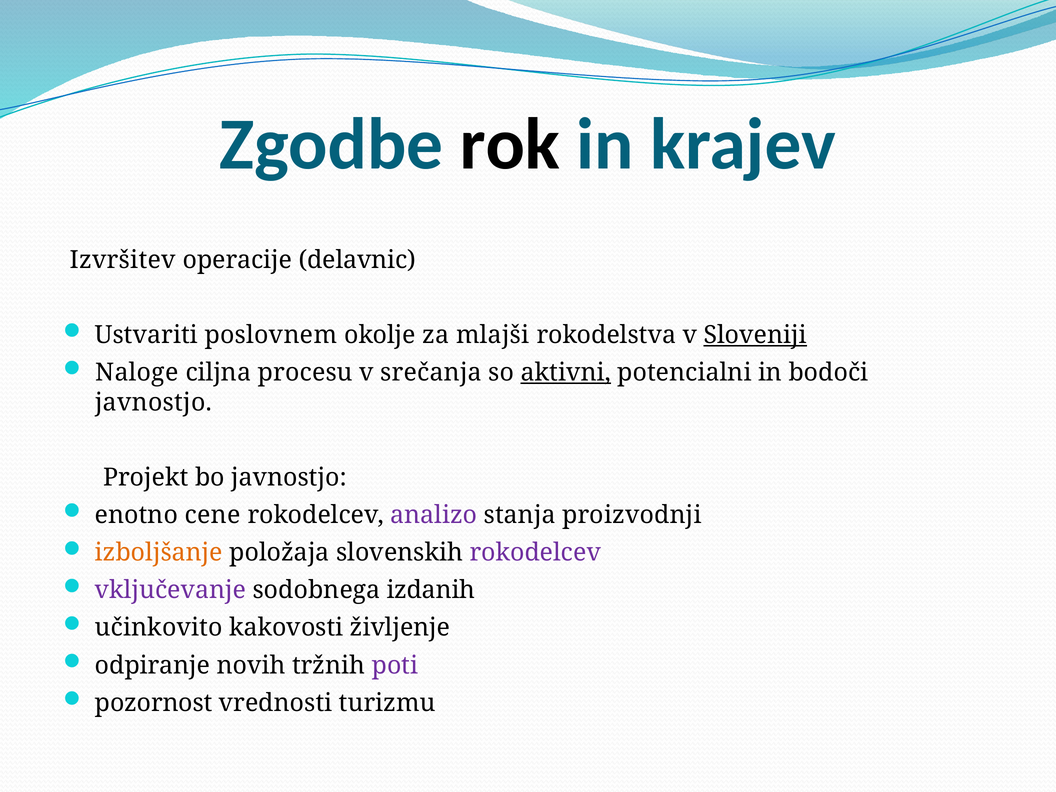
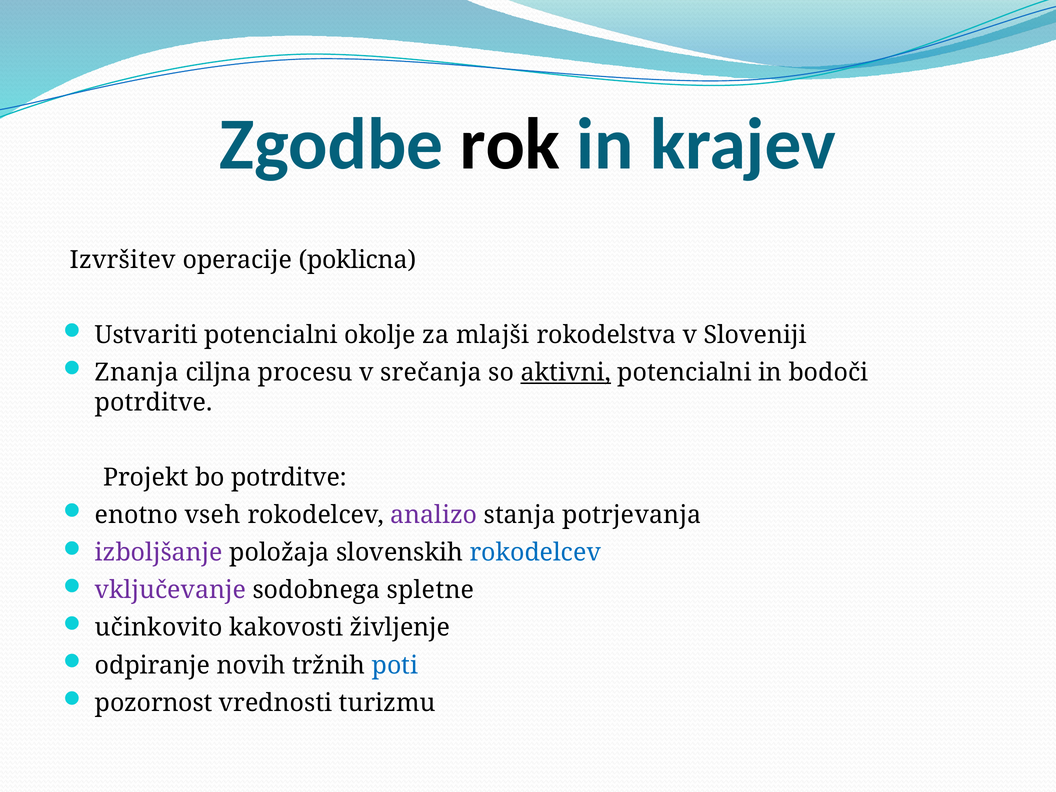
delavnic: delavnic -> poklicna (357, 260)
Ustvariti poslovnem: poslovnem -> potencialni (271, 335)
Sloveniji underline: present -> none (755, 335)
Naloge: Naloge -> Znanja (137, 373)
javnostjo: javnostjo -> potrditve (154, 402)
bo javnostjo: javnostjo -> potrditve (289, 478)
cene: cene -> vseh (213, 515)
proizvodnji: proizvodnji -> potrjevanja (632, 515)
izboljšanje colour: orange -> purple (159, 553)
rokodelcev colour: purple -> blue (535, 553)
izdanih: izdanih -> spletne (431, 590)
poti colour: purple -> blue (395, 665)
